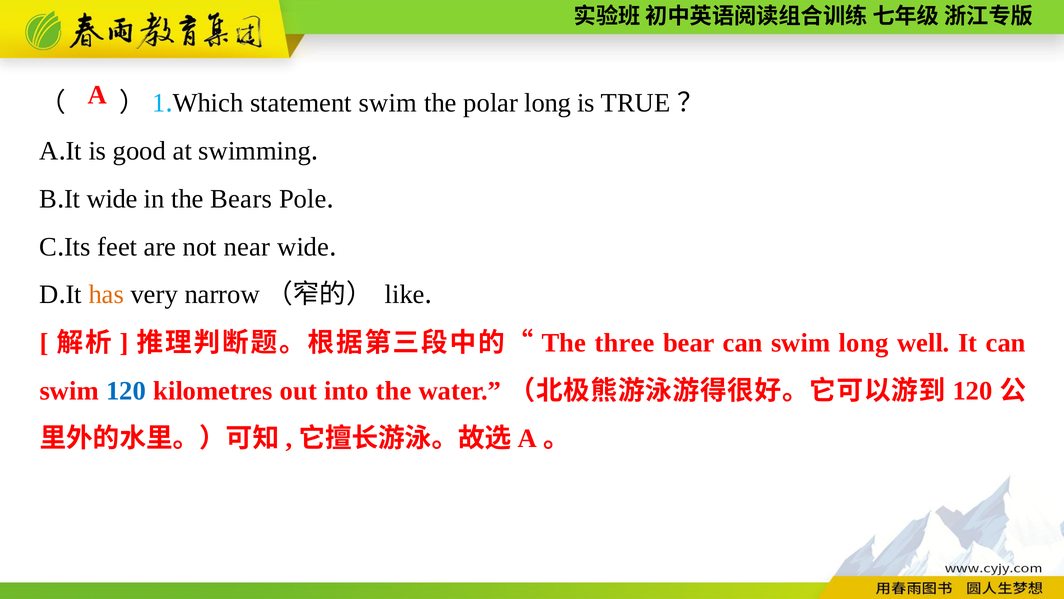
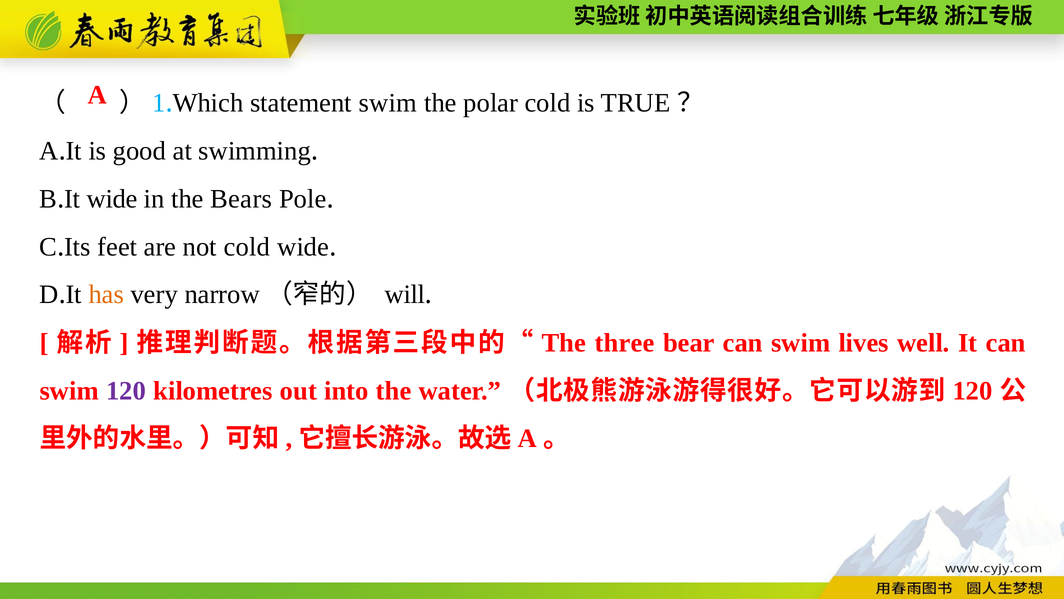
polar long: long -> cold (548, 103)
not near: near -> cold (247, 247)
like: like -> will (405, 294)
swim long: long -> lives (864, 343)
120 colour: blue -> purple (126, 390)
